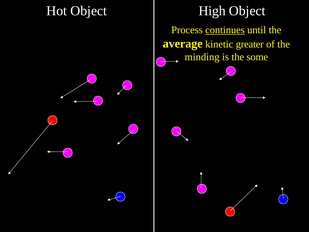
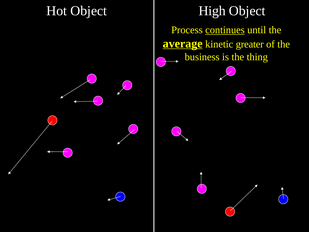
average underline: none -> present (183, 44)
minding: minding -> business (202, 57)
some: some -> thing (257, 57)
